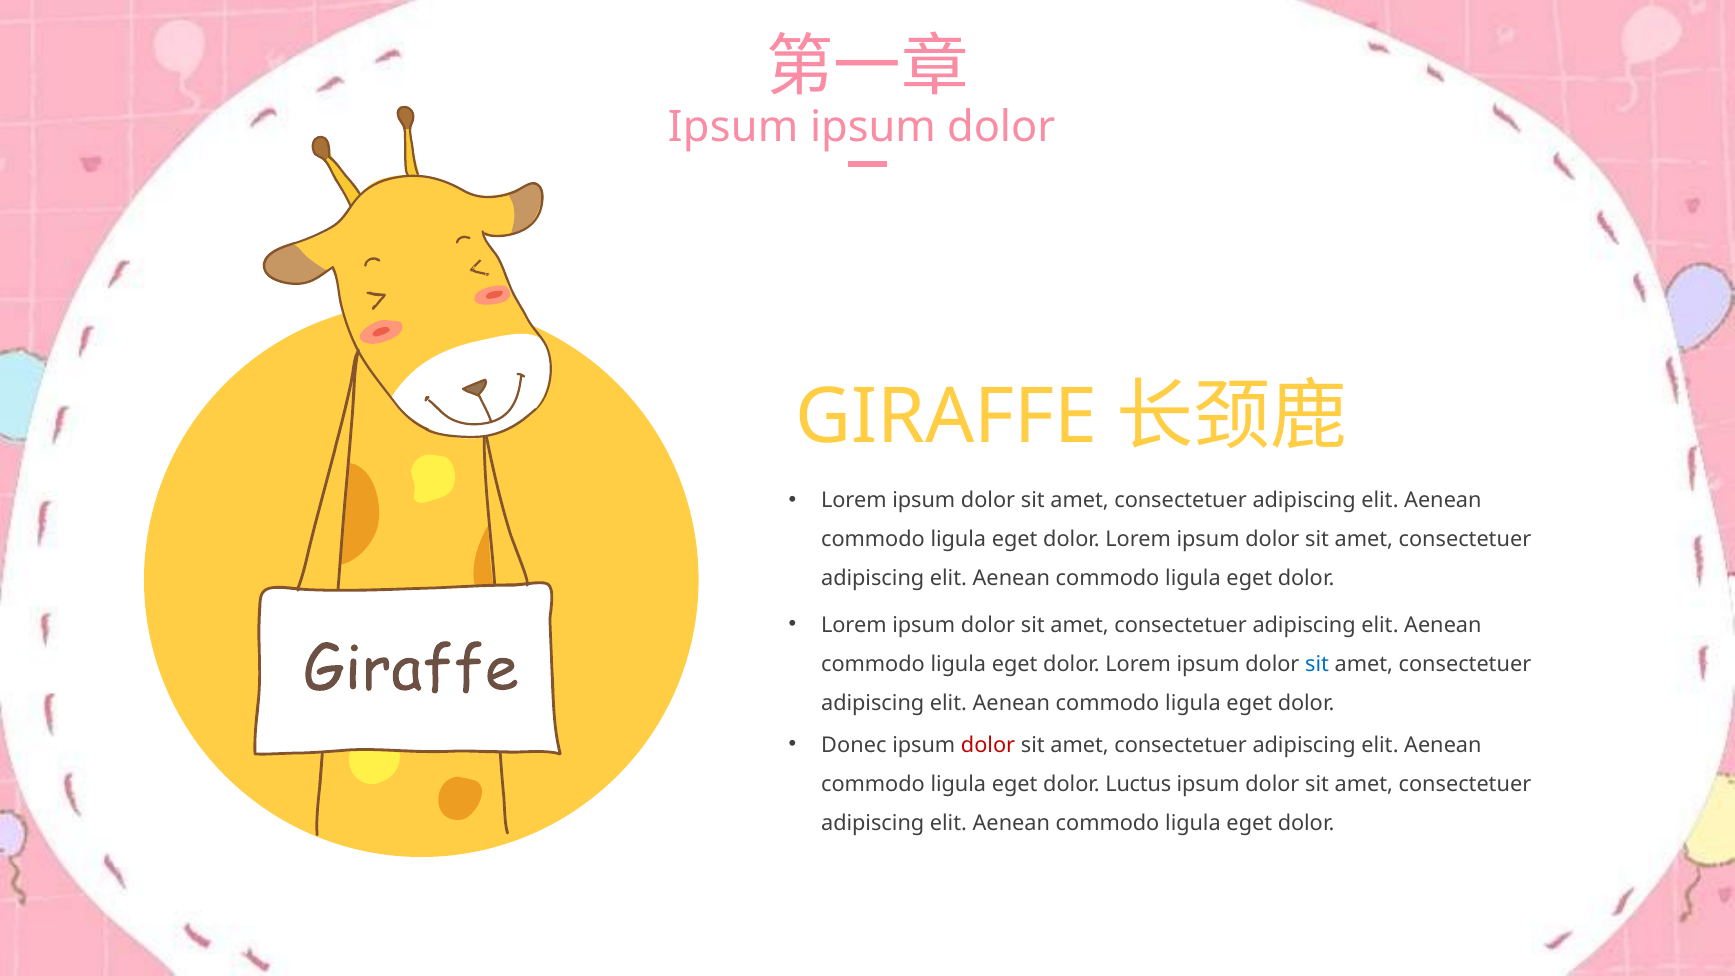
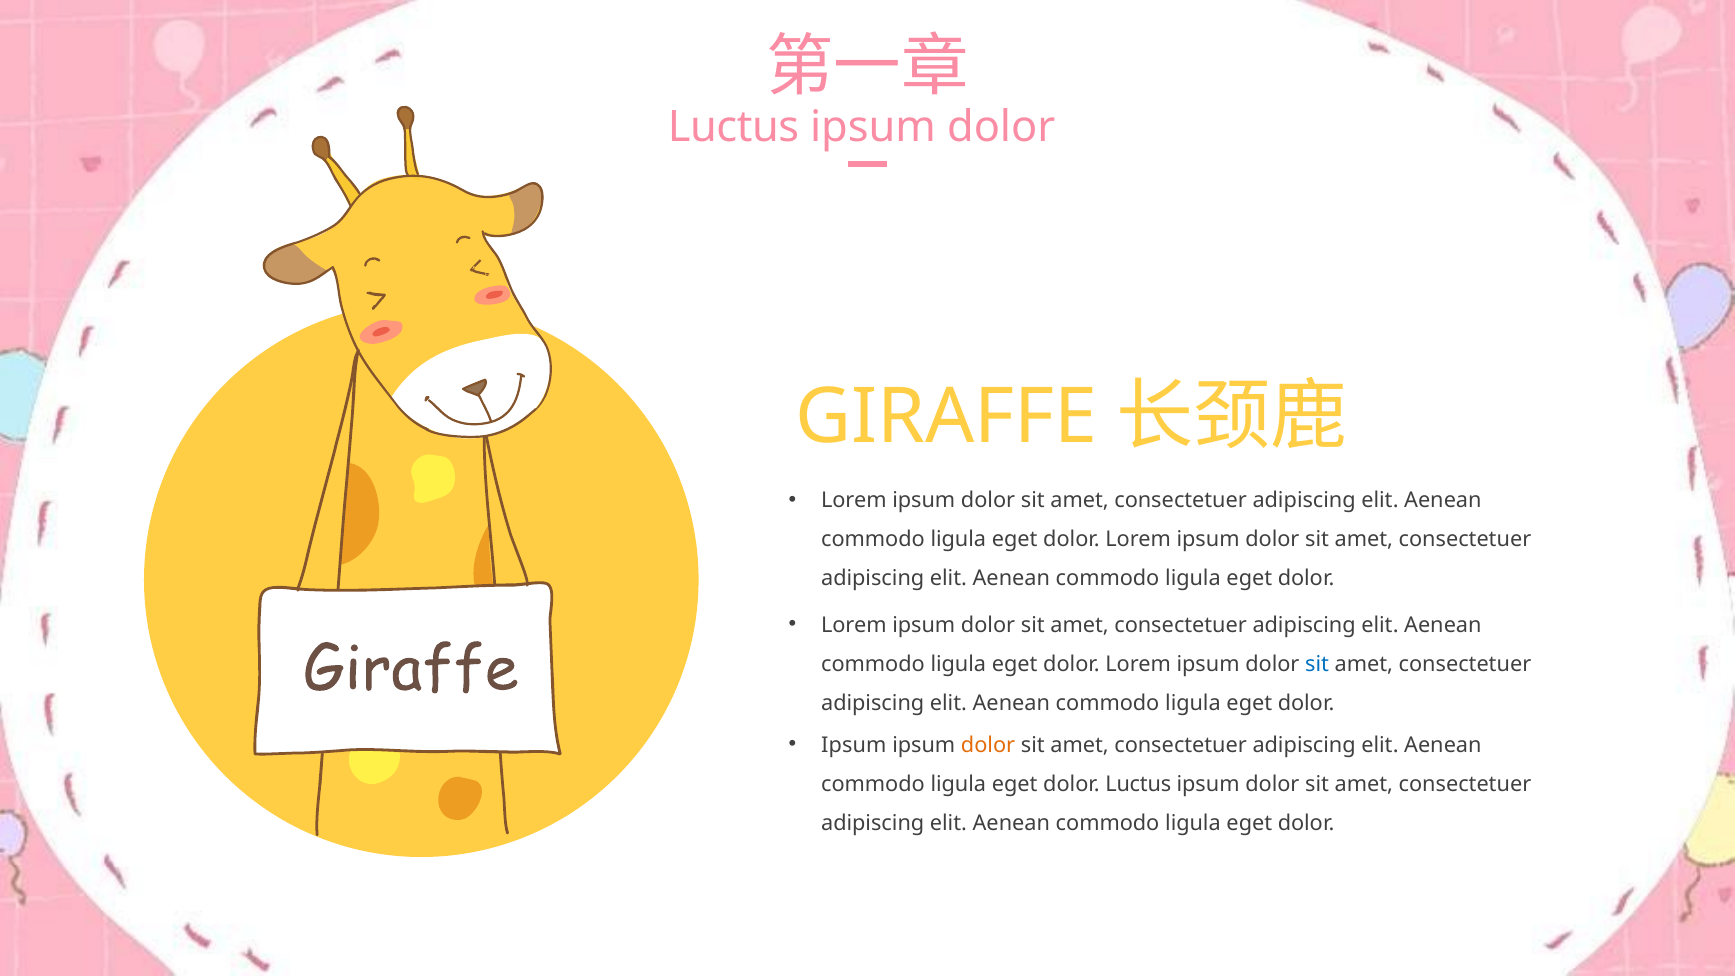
Ipsum: Ipsum -> Luctus (734, 127)
Donec: Donec -> Ipsum (854, 745)
dolor colour: red -> orange (988, 745)
